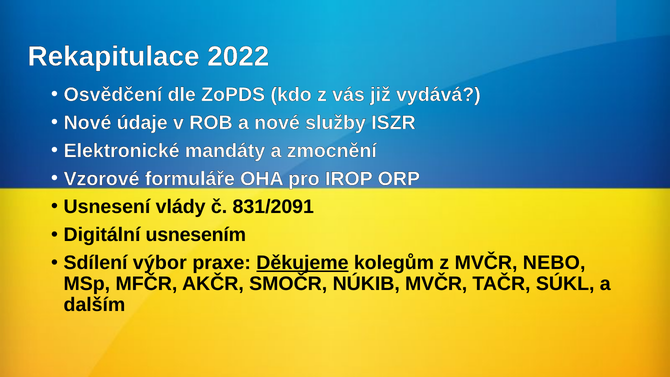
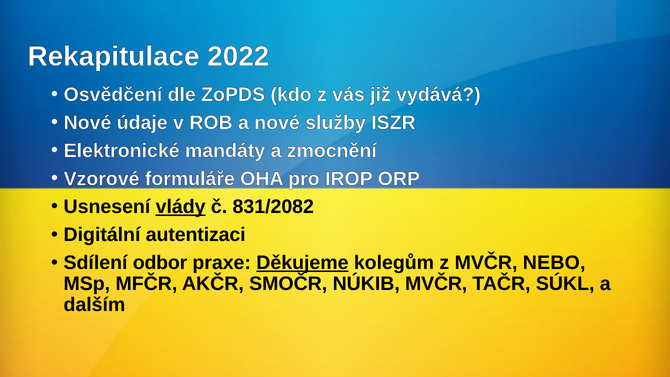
vlády underline: none -> present (181, 207)
831/2091: 831/2091 -> 831/2082 (273, 207)
usnesením: usnesením -> autentizaci (196, 235)
výbor: výbor -> odbor (160, 263)
